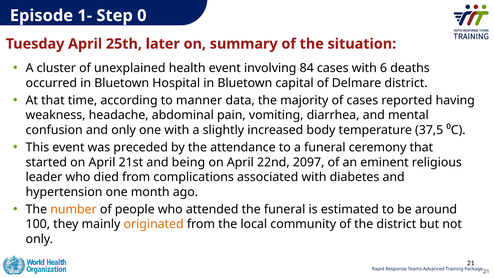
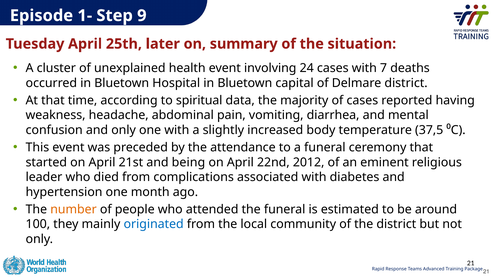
0: 0 -> 9 (142, 16)
84: 84 -> 24 (307, 68)
6: 6 -> 7 (384, 68)
manner: manner -> spiritual (199, 100)
2097: 2097 -> 2012 (309, 162)
originated colour: orange -> blue (154, 224)
